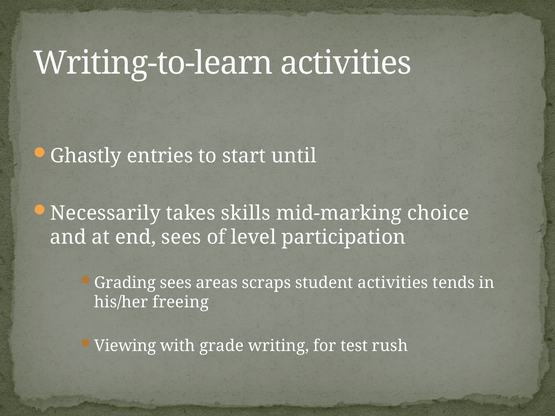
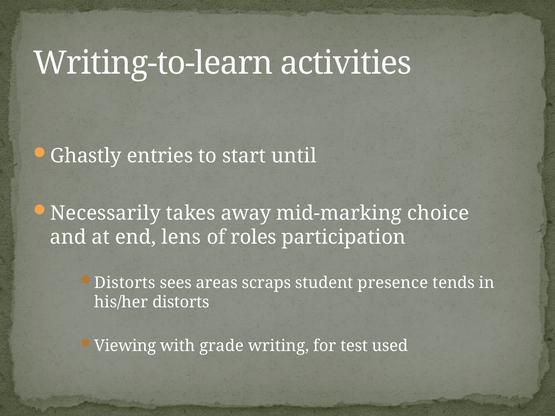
skills: skills -> away (246, 213)
end sees: sees -> lens (181, 238)
level: level -> roles (254, 238)
Grading: Grading -> Distorts (125, 283)
student activities: activities -> presence (393, 283)
his/her freeing: freeing -> distorts (181, 302)
rush: rush -> used (390, 346)
